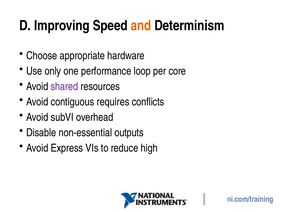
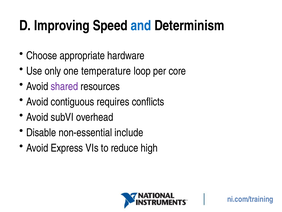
and colour: orange -> blue (141, 26)
performance: performance -> temperature (106, 71)
outputs: outputs -> include (129, 132)
